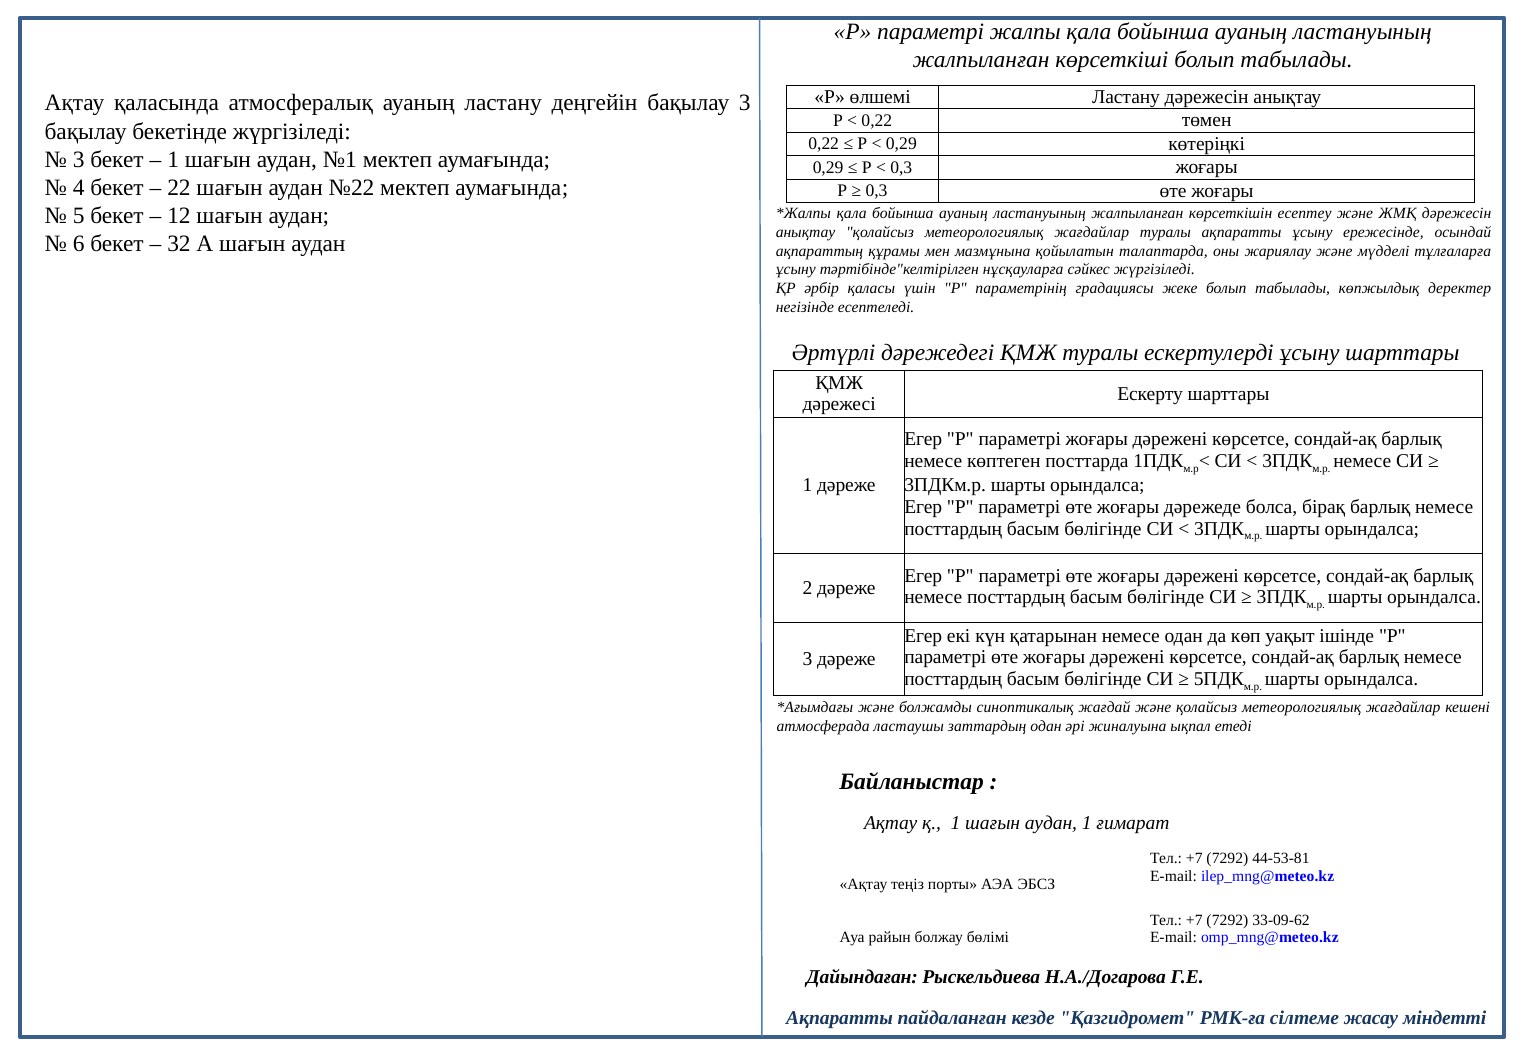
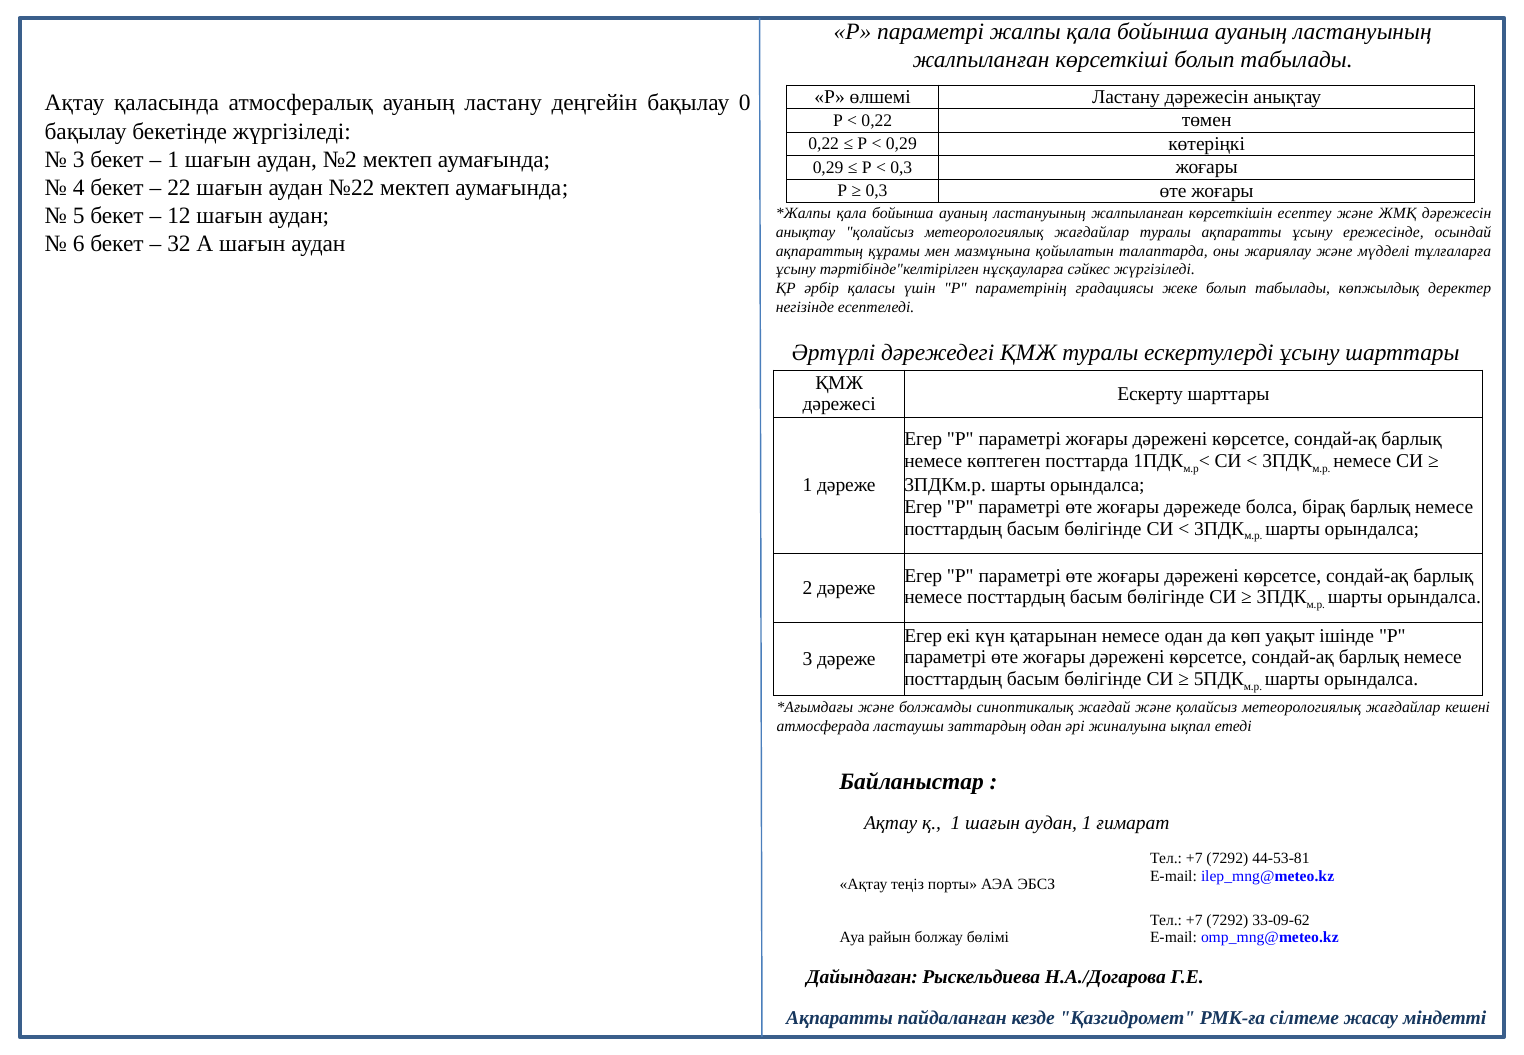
бақылау 3: 3 -> 0 (745, 103)
№1: №1 -> №2 (340, 159)
